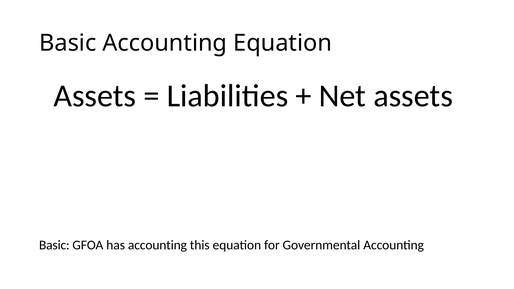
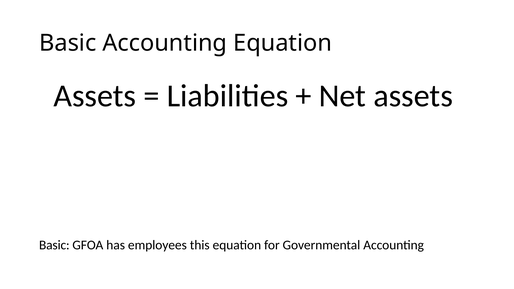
has accounting: accounting -> employees (157, 245)
